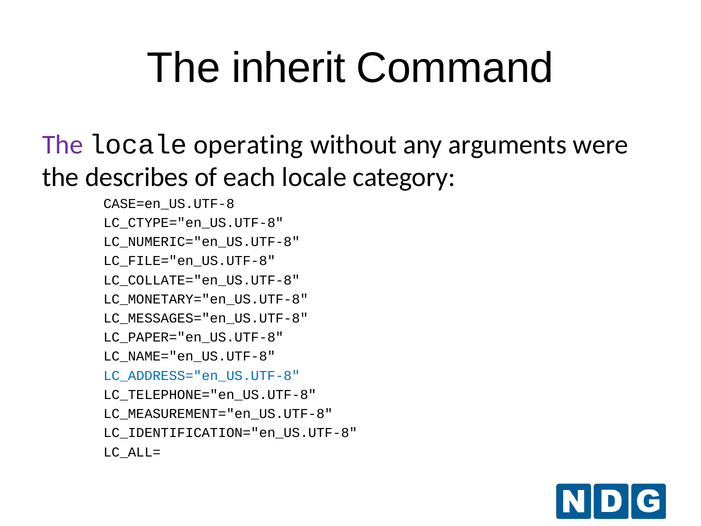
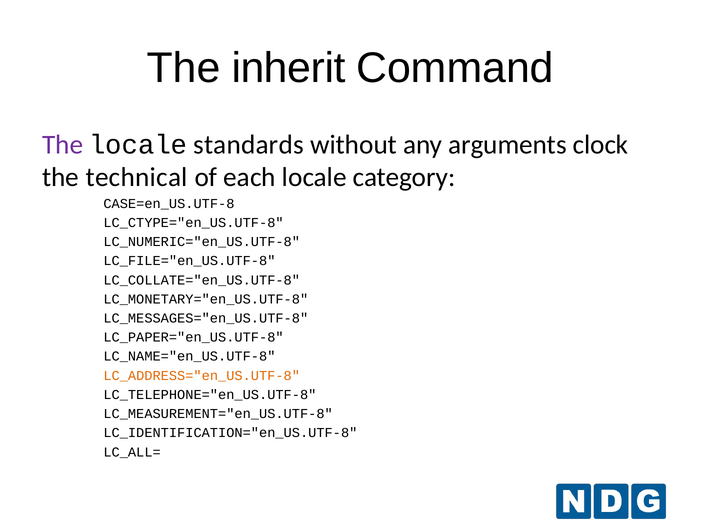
operating: operating -> standards (249, 144)
were: were -> clock (601, 144)
describes: describes -> technical (137, 177)
LC_ADDRESS="en_US.UTF-8 colour: blue -> orange (202, 375)
